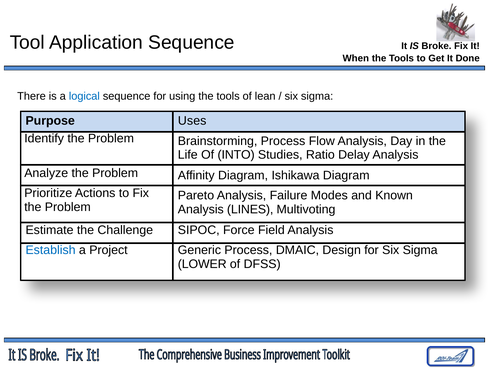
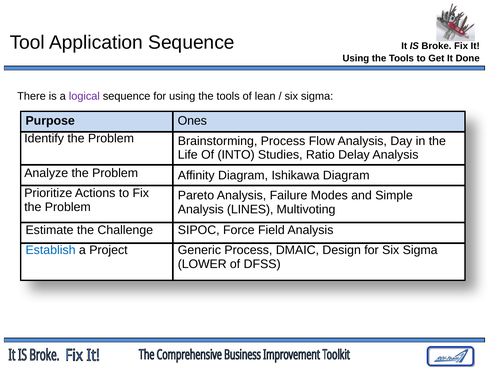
When: When -> Using (356, 58)
logical colour: blue -> purple (84, 96)
Uses: Uses -> Ones (192, 121)
Known: Known -> Simple (394, 195)
